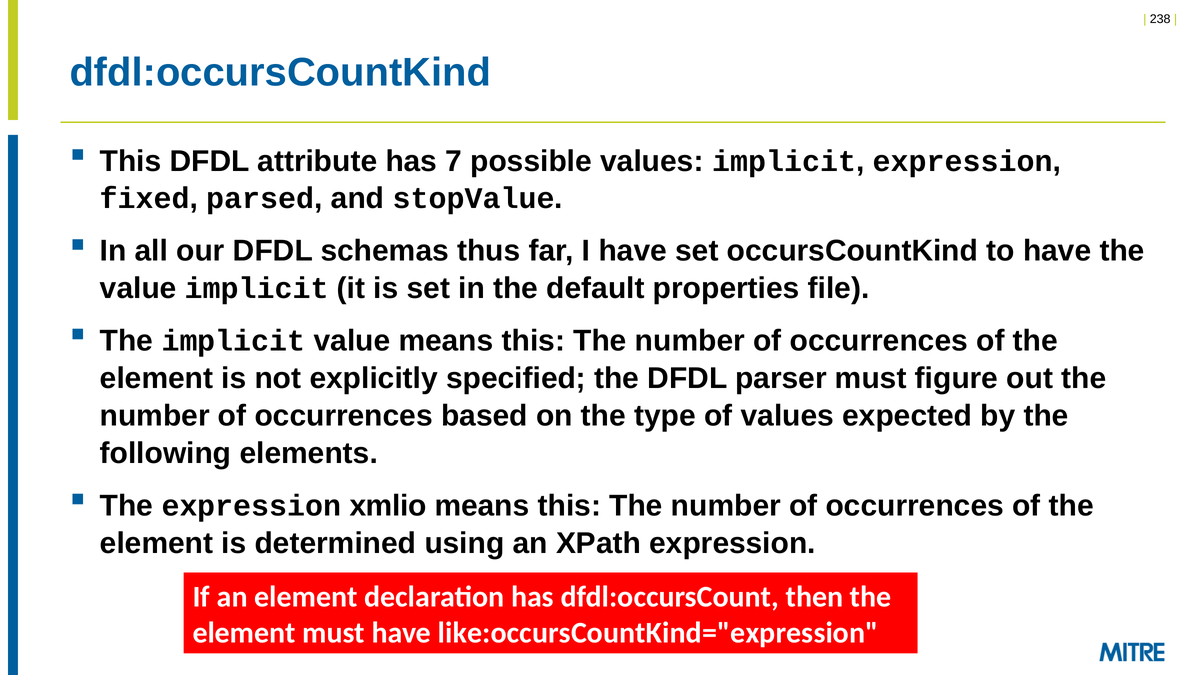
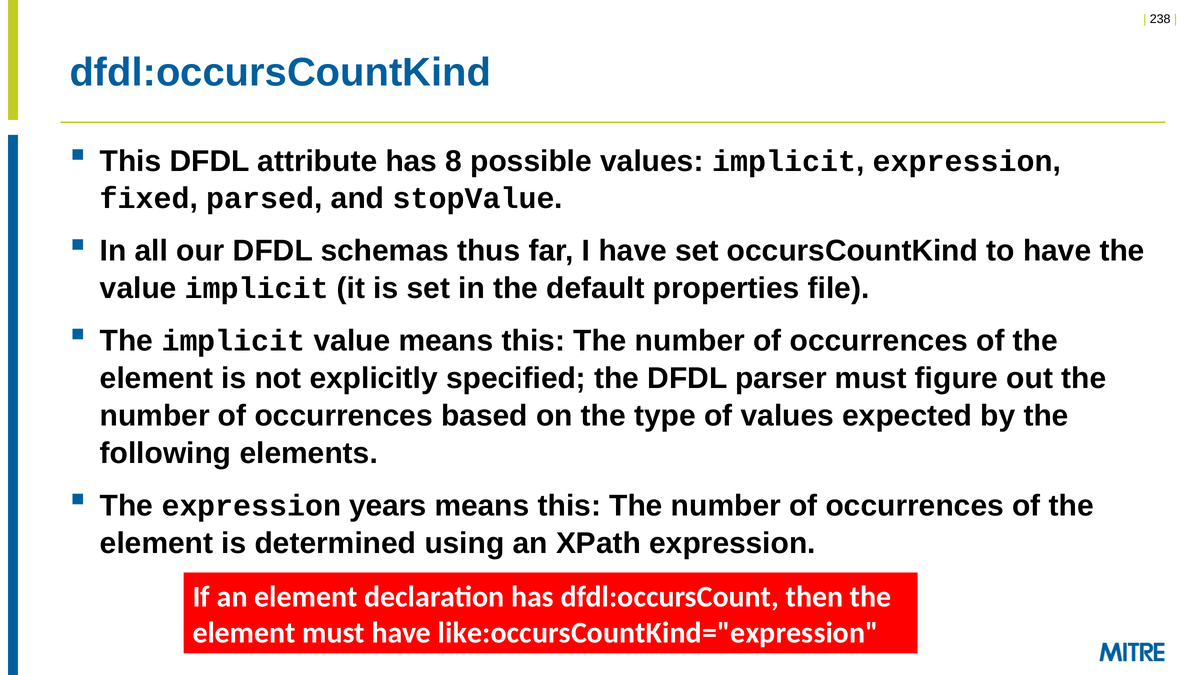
7: 7 -> 8 (454, 161)
xmlio: xmlio -> years (388, 506)
